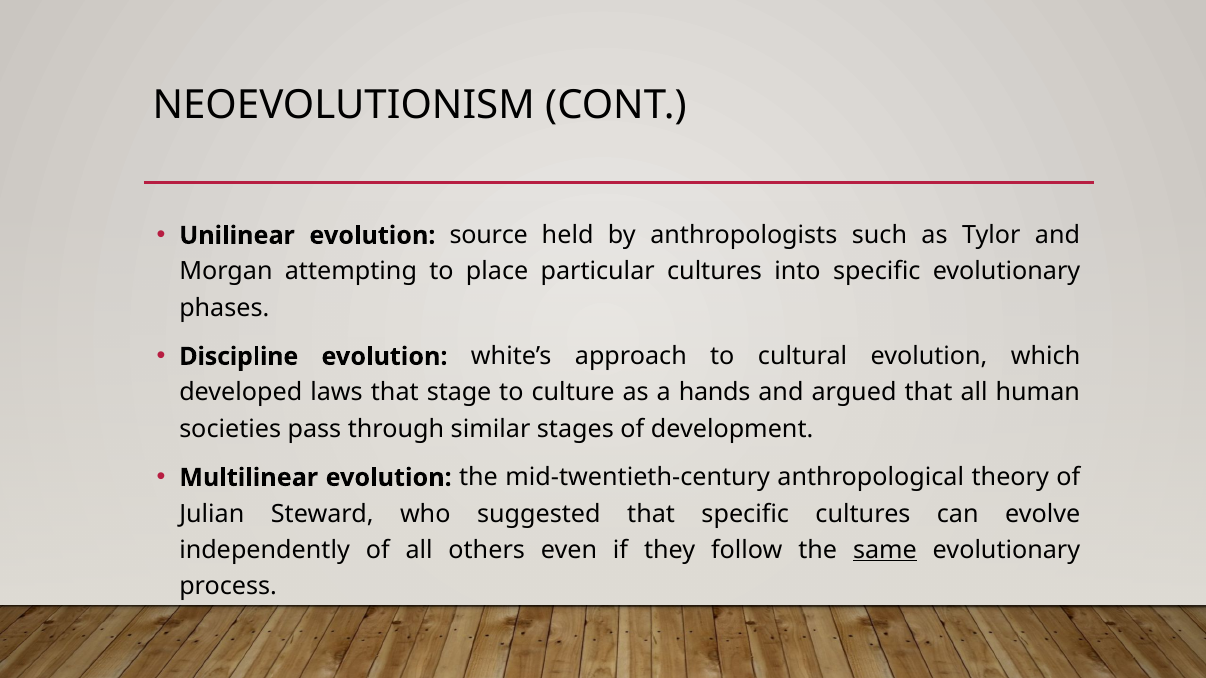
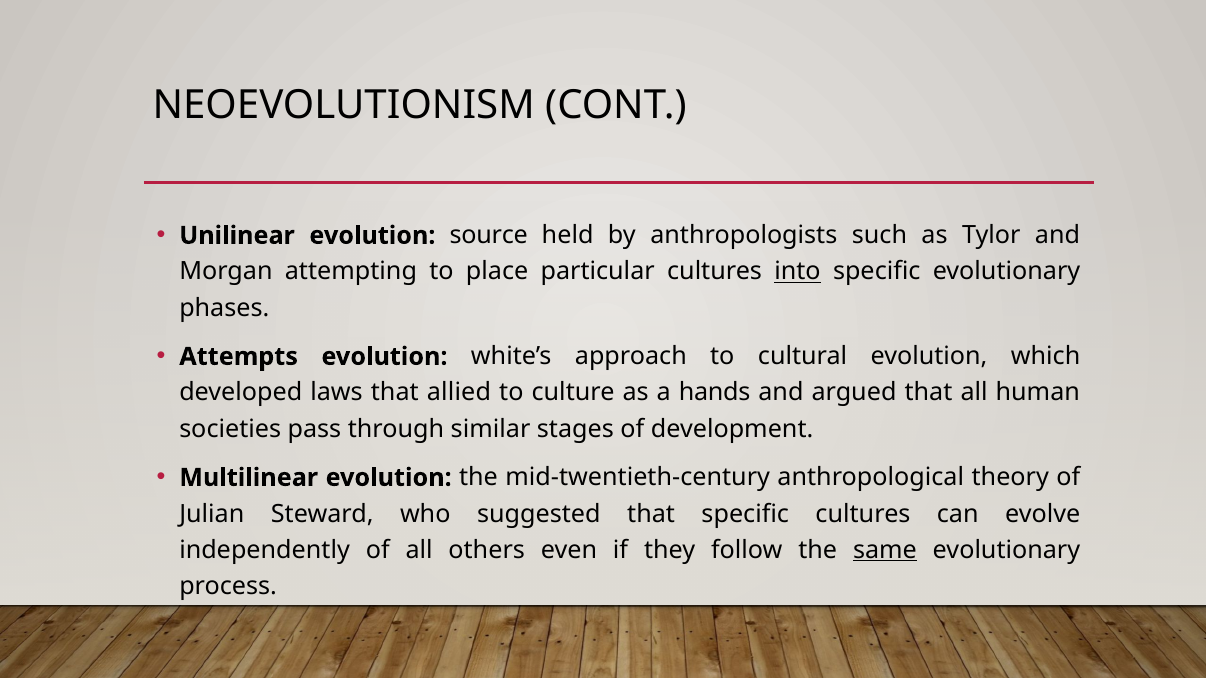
into underline: none -> present (798, 272)
Discipline: Discipline -> Attempts (239, 357)
stage: stage -> allied (459, 393)
